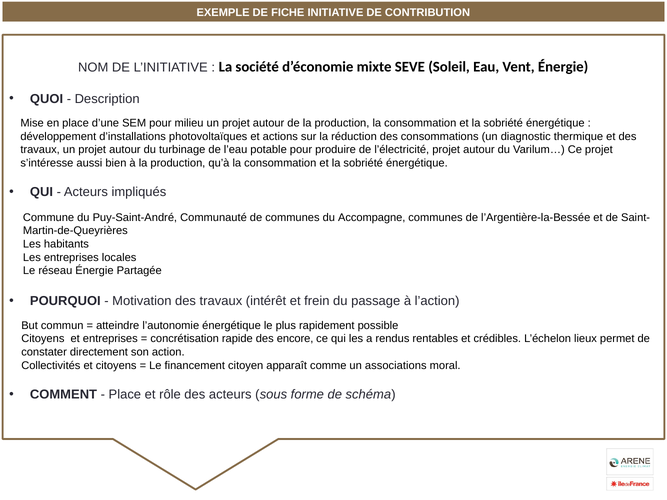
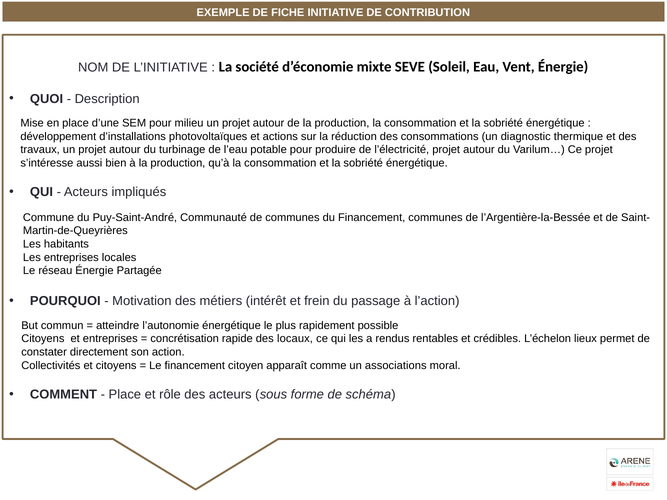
du Accompagne: Accompagne -> Financement (372, 218)
Motivation des travaux: travaux -> métiers (221, 301)
encore: encore -> locaux (295, 339)
